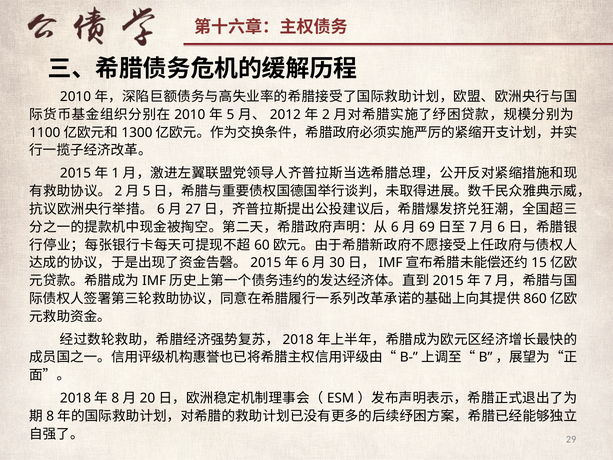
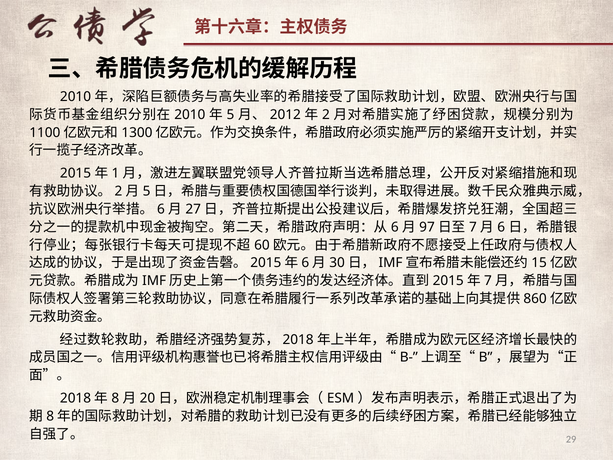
69: 69 -> 97 (427, 227)
